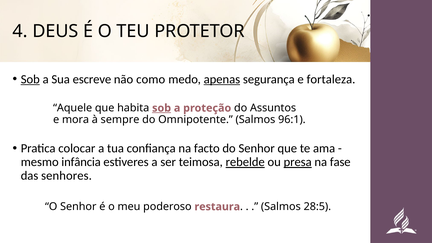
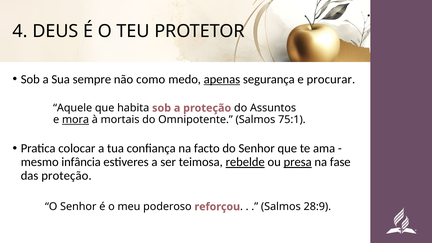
Sob underline: present -> none (30, 79)
escreve: escreve -> sempre (92, 79)
fortaleza: fortaleza -> procurar (331, 79)
sob underline: present -> none (162, 108)
mora underline: none -> present (76, 120)
sempre: sempre -> mortais (120, 120)
96:1: 96:1 -> 75:1 (292, 120)
das senhores: senhores -> proteção (66, 176)
restaura: restaura -> reforçou (217, 207)
28:5: 28:5 -> 28:9 (317, 207)
